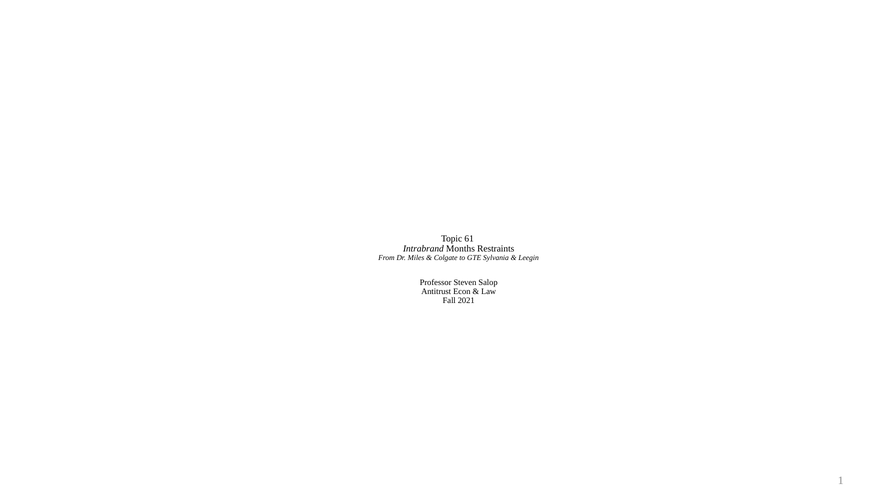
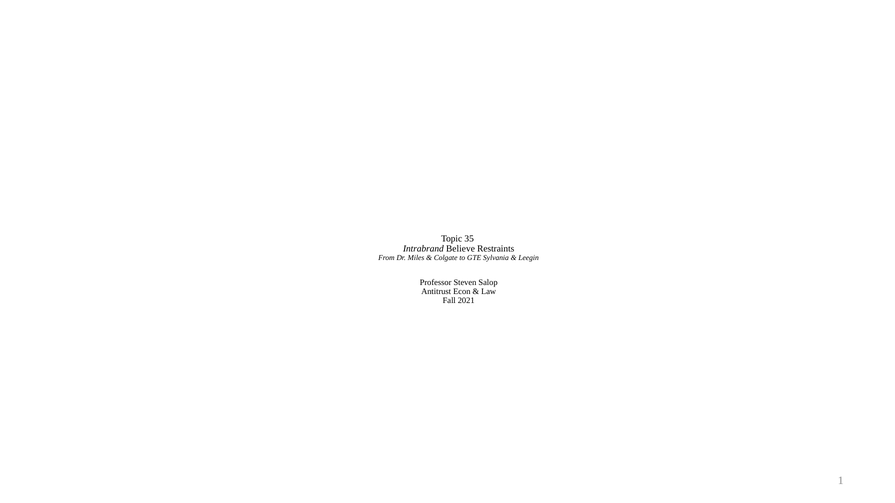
61: 61 -> 35 (469, 239)
Months: Months -> Believe (460, 249)
